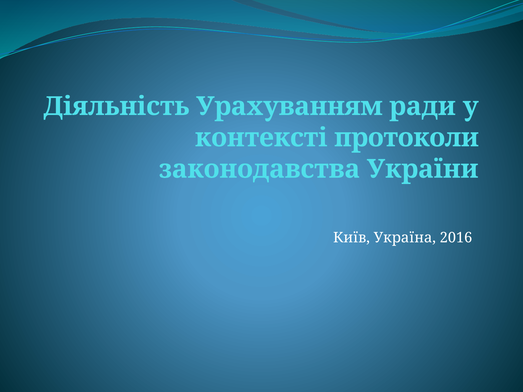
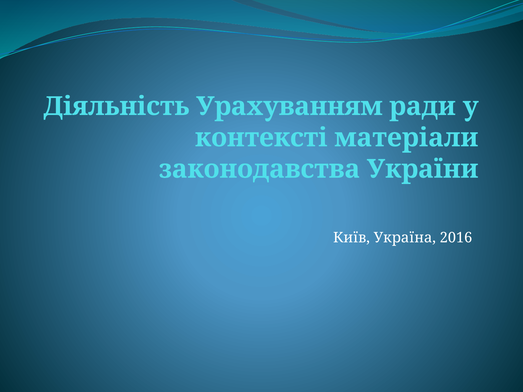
протоколи: протоколи -> матеріали (406, 138)
